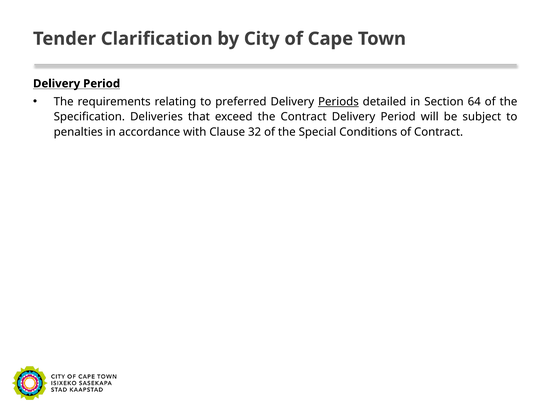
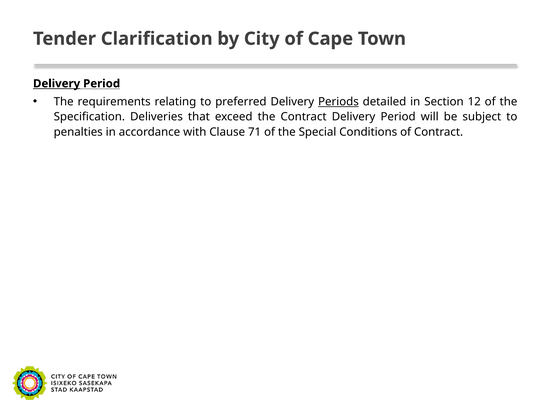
Delivery underline: none -> present (57, 84)
64: 64 -> 12 (474, 102)
32: 32 -> 71 (255, 132)
